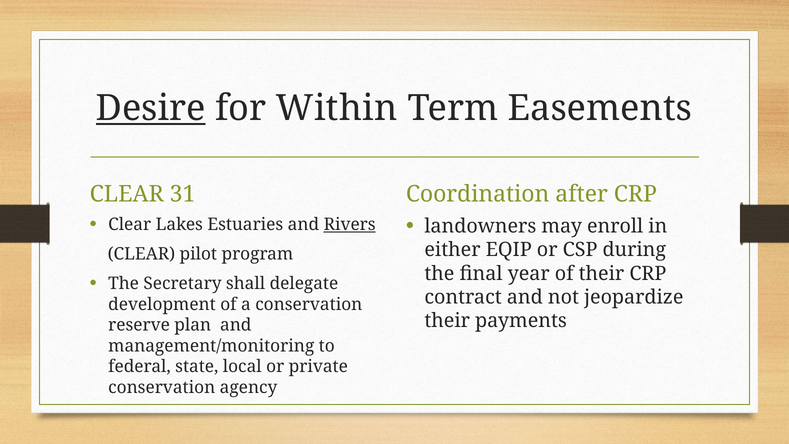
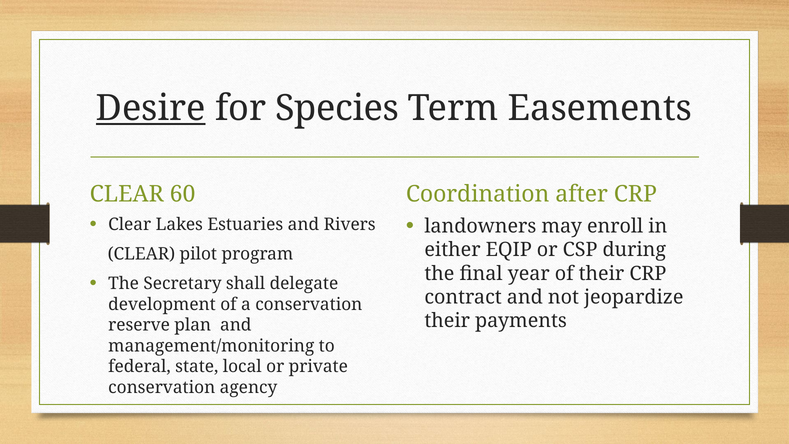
Within: Within -> Species (337, 108)
31: 31 -> 60 (183, 194)
Rivers underline: present -> none (350, 224)
